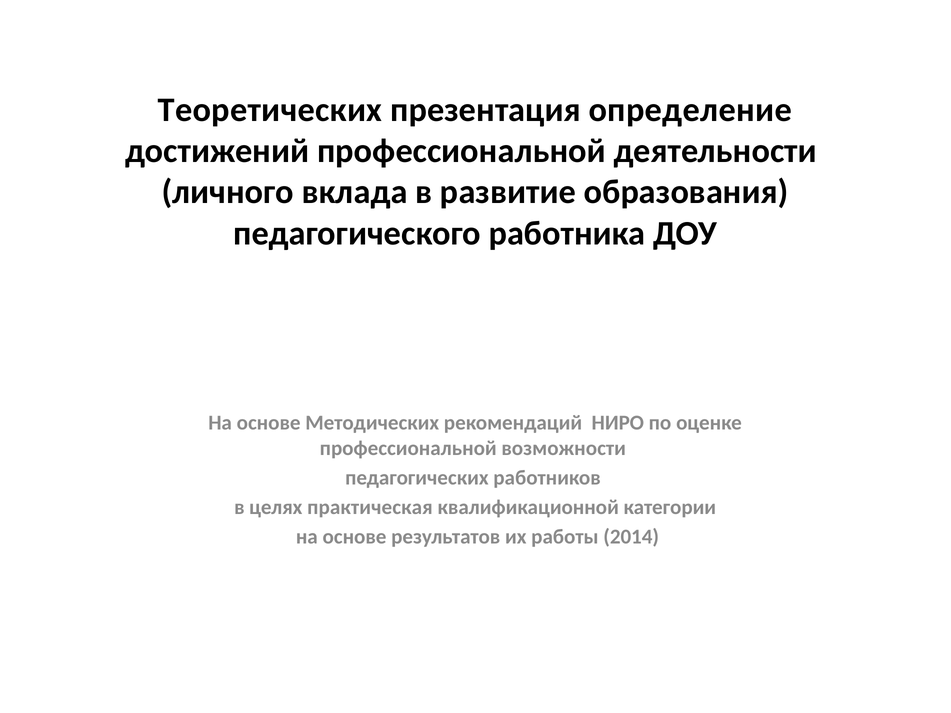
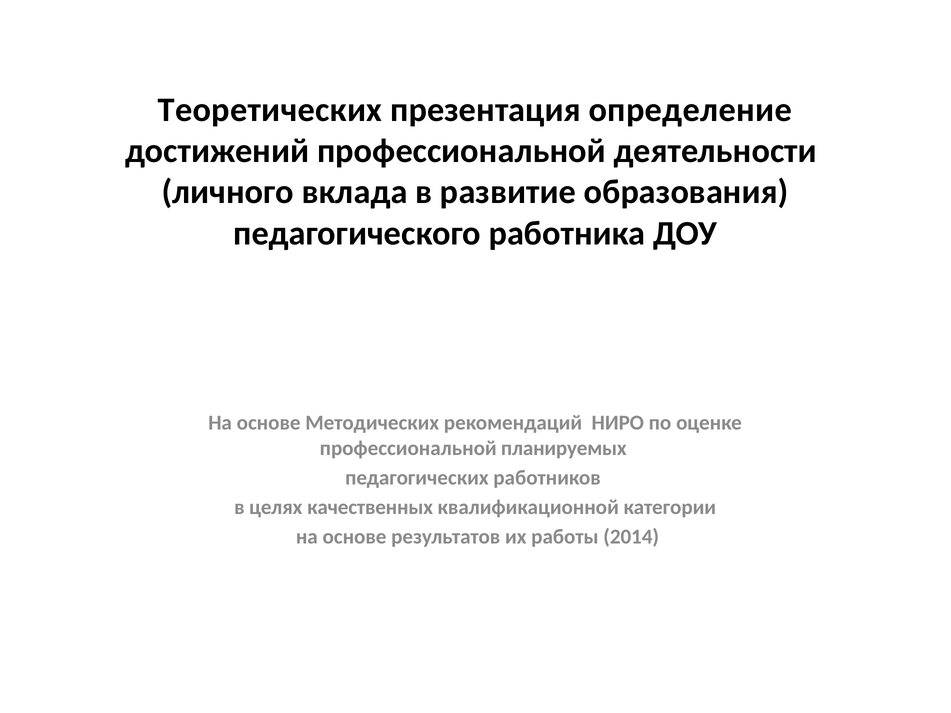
возможности: возможности -> планируемых (564, 448)
практическая: практическая -> качественных (370, 507)
